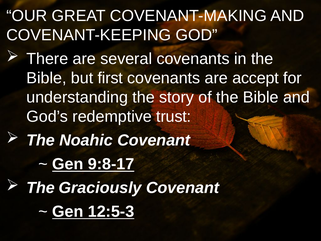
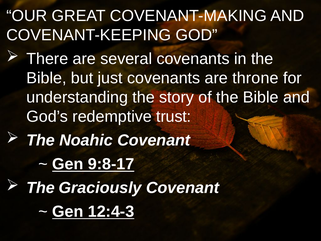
first: first -> just (110, 78)
accept: accept -> throne (255, 78)
12:5-3: 12:5-3 -> 12:4-3 (111, 211)
